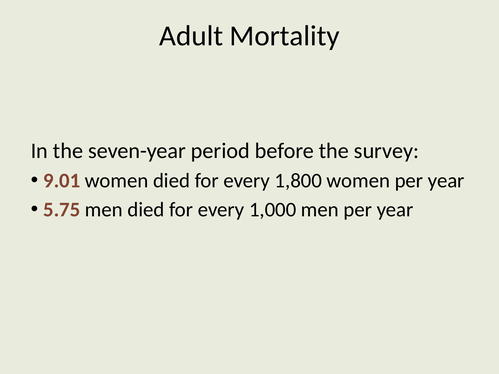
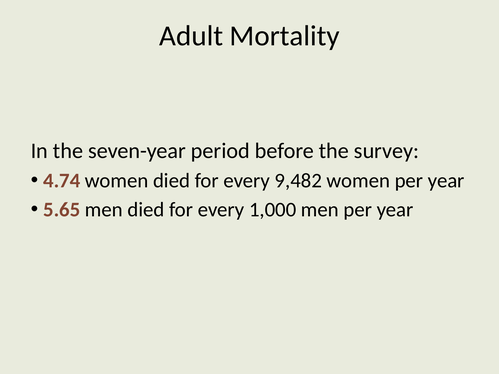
9.01: 9.01 -> 4.74 (62, 181)
1,800: 1,800 -> 9,482 (298, 181)
5.75: 5.75 -> 5.65 (62, 210)
